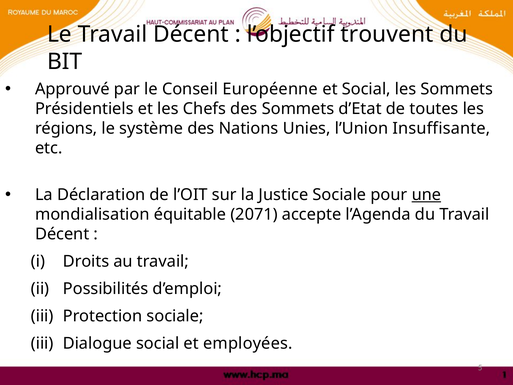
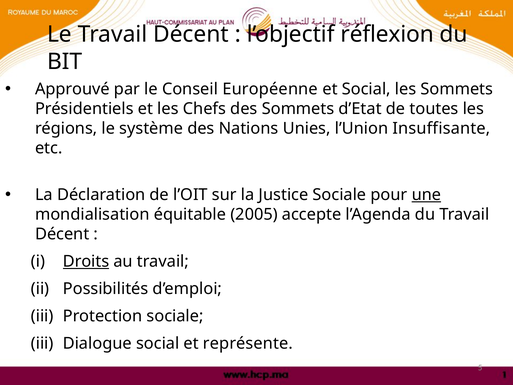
trouvent: trouvent -> réflexion (387, 34)
2071: 2071 -> 2005 (254, 214)
Droits underline: none -> present (86, 261)
employées: employées -> représente (248, 343)
